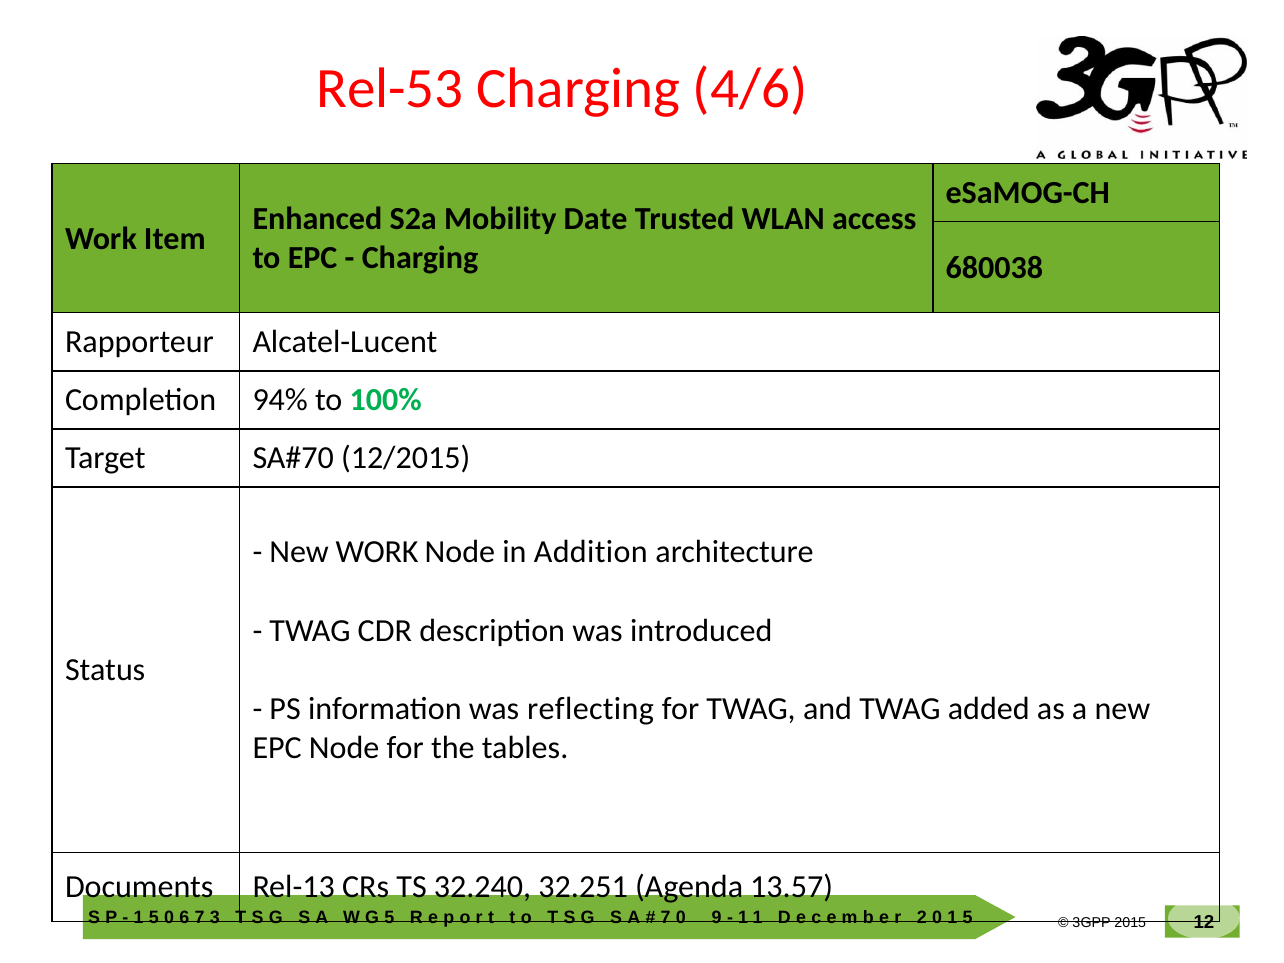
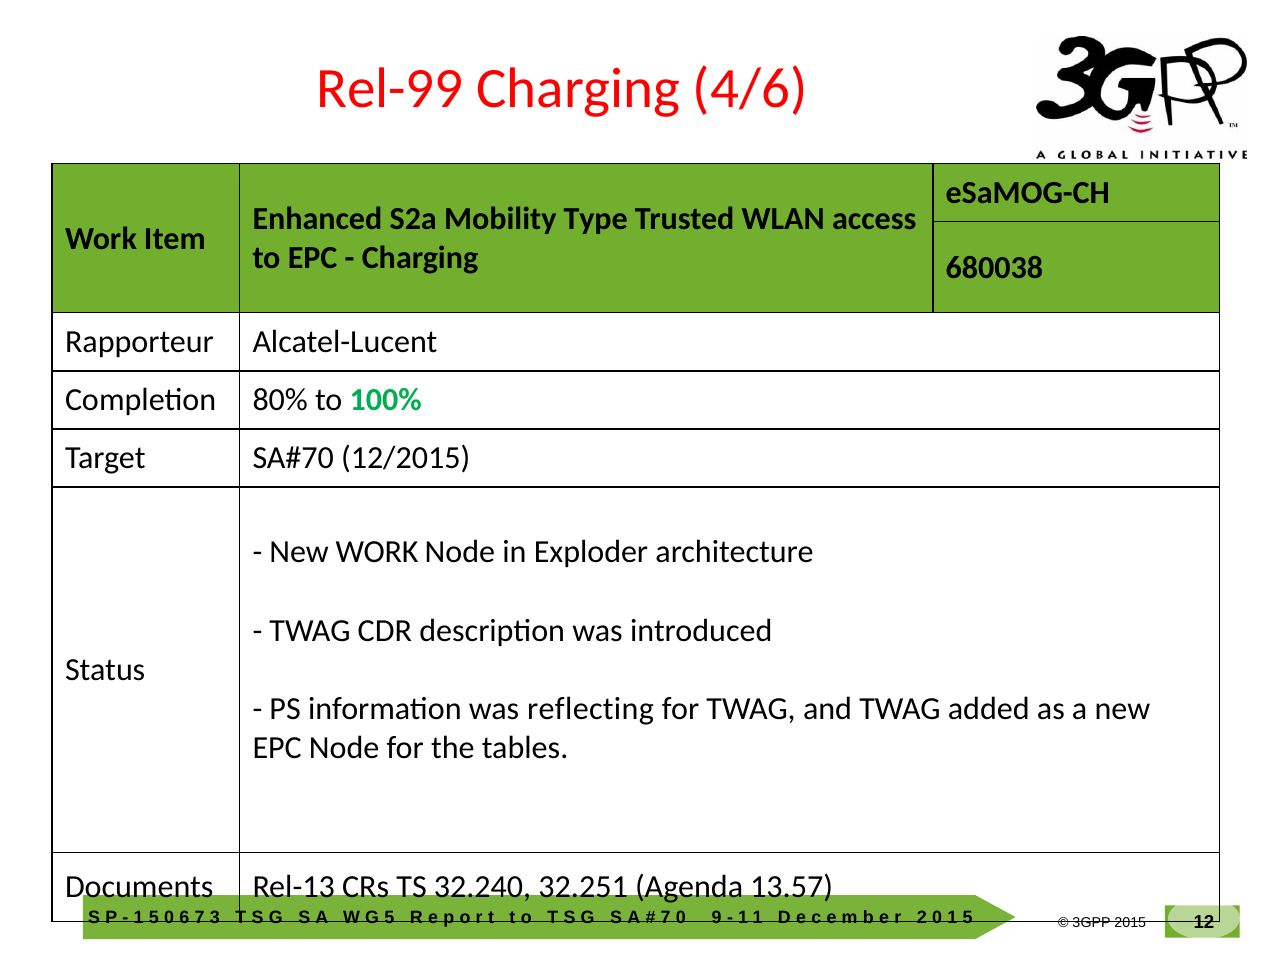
Rel-53: Rel-53 -> Rel-99 (390, 89)
Date: Date -> Type (596, 219)
94%: 94% -> 80% (280, 400)
Addition: Addition -> Exploder (591, 552)
